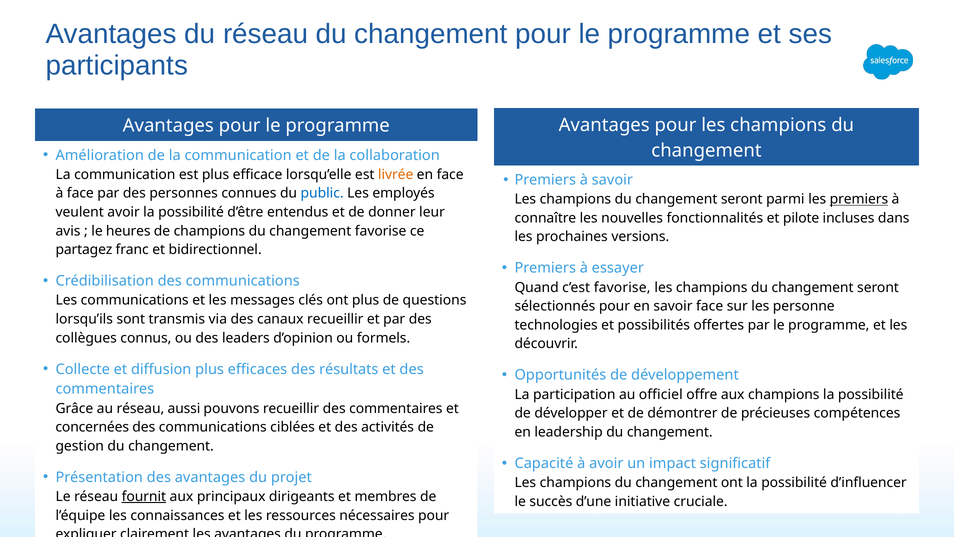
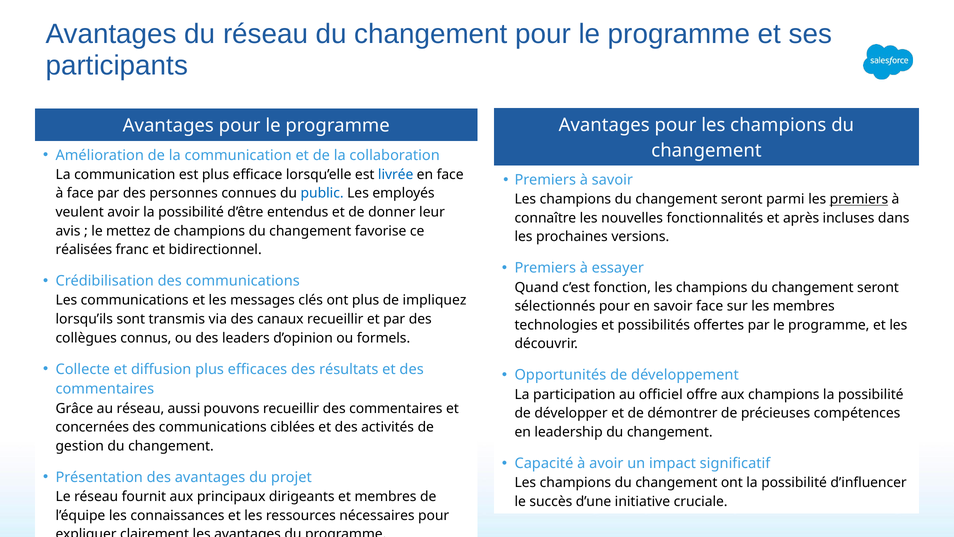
livrée colour: orange -> blue (396, 174)
pilote: pilote -> après (801, 218)
heures: heures -> mettez (128, 231)
partagez: partagez -> réalisées (84, 250)
c’est favorise: favorise -> fonction (622, 287)
questions: questions -> impliquez (435, 300)
les personne: personne -> membres (804, 306)
fournit underline: present -> none (144, 496)
